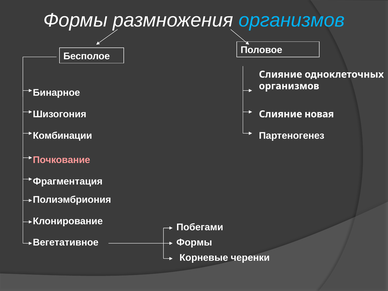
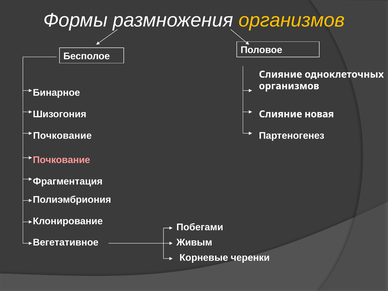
организмов colour: light blue -> yellow (292, 20)
Комбинации: Комбинации -> Почкование (62, 136)
Формы: Формы -> Живым (194, 243)
